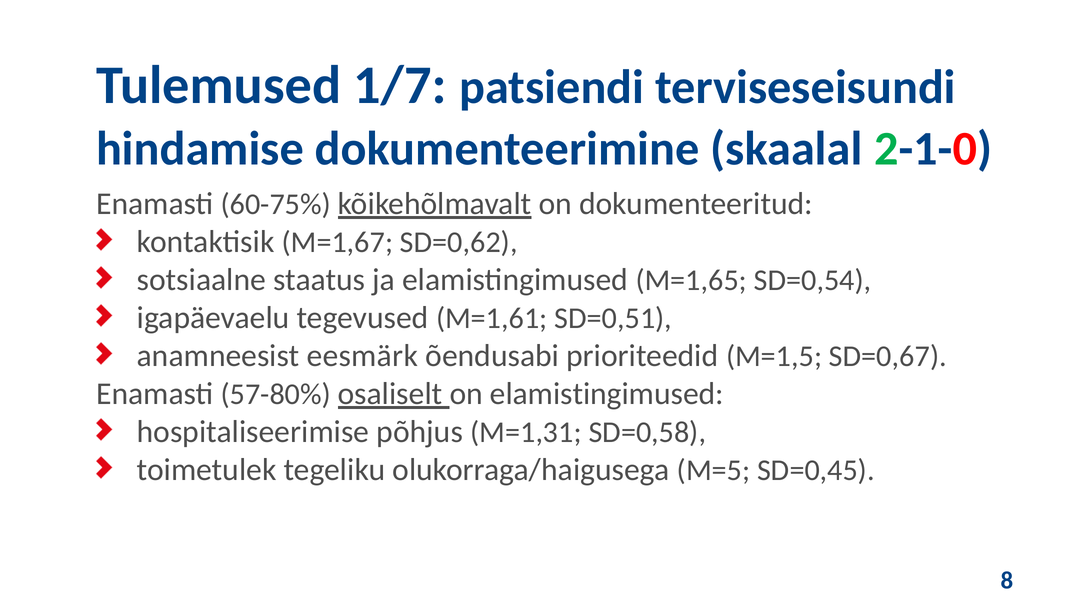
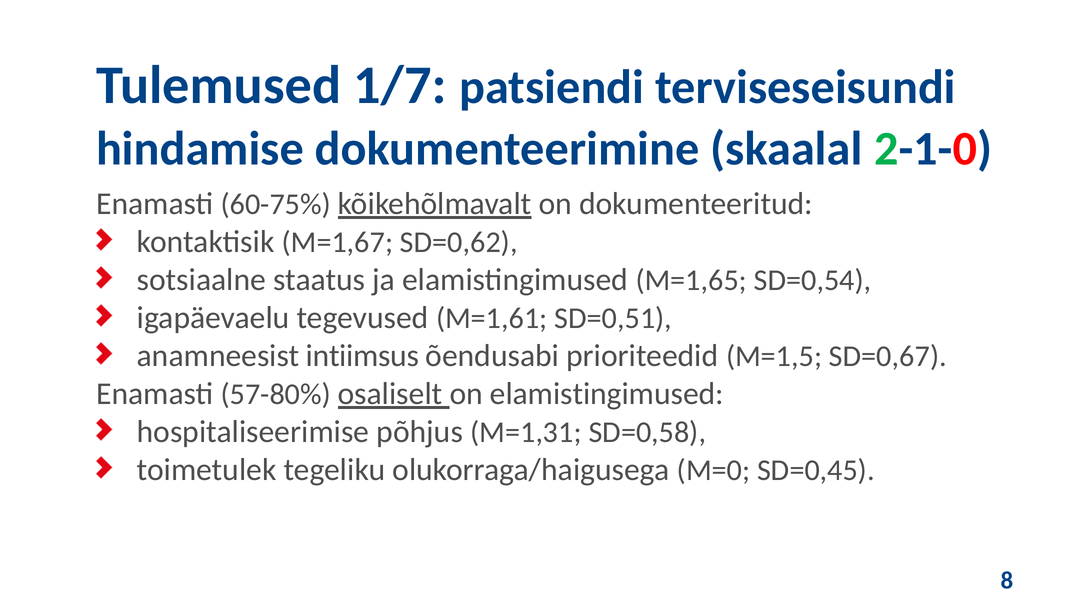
eesmärk: eesmärk -> intiimsus (363, 356)
M=5: M=5 -> M=0 (714, 470)
